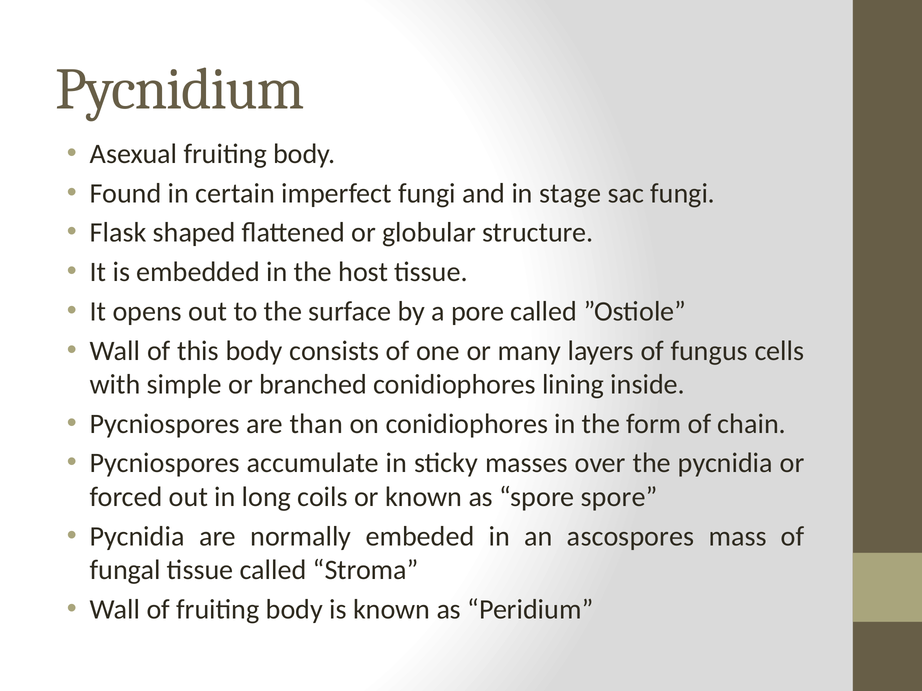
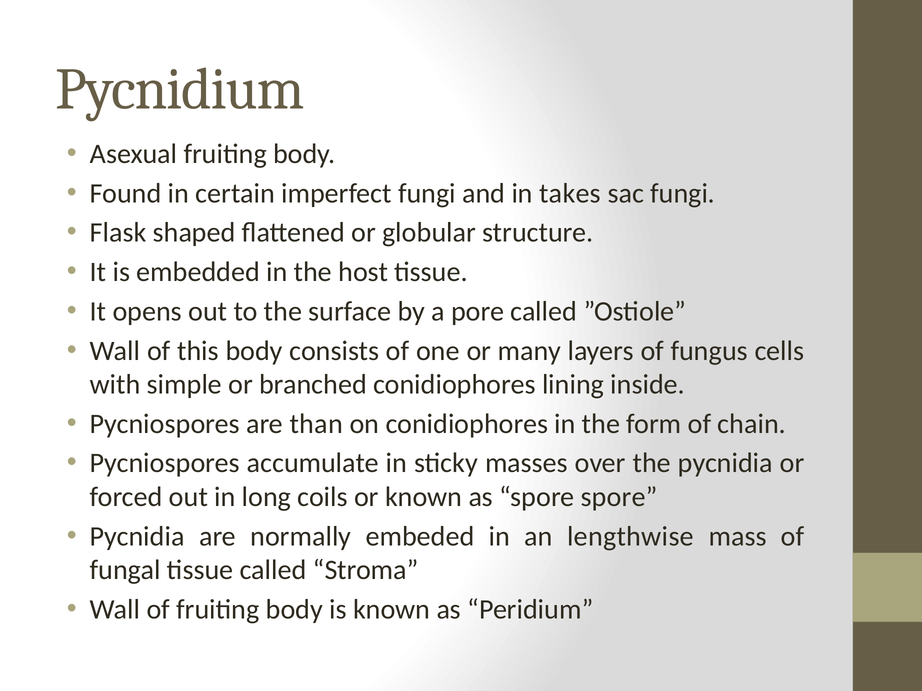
stage: stage -> takes (570, 193)
ascospores: ascospores -> lengthwise (631, 537)
